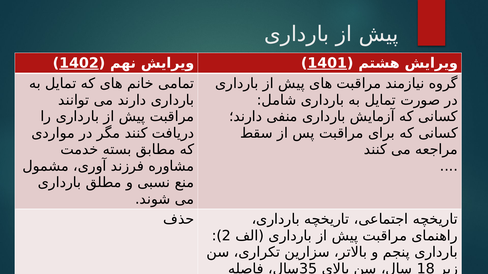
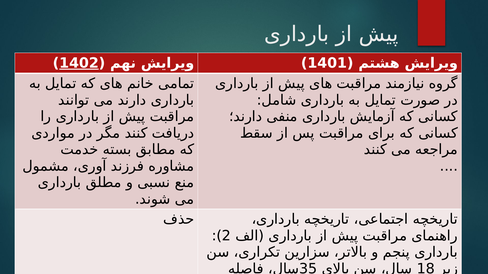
1401 underline: present -> none (327, 63)
